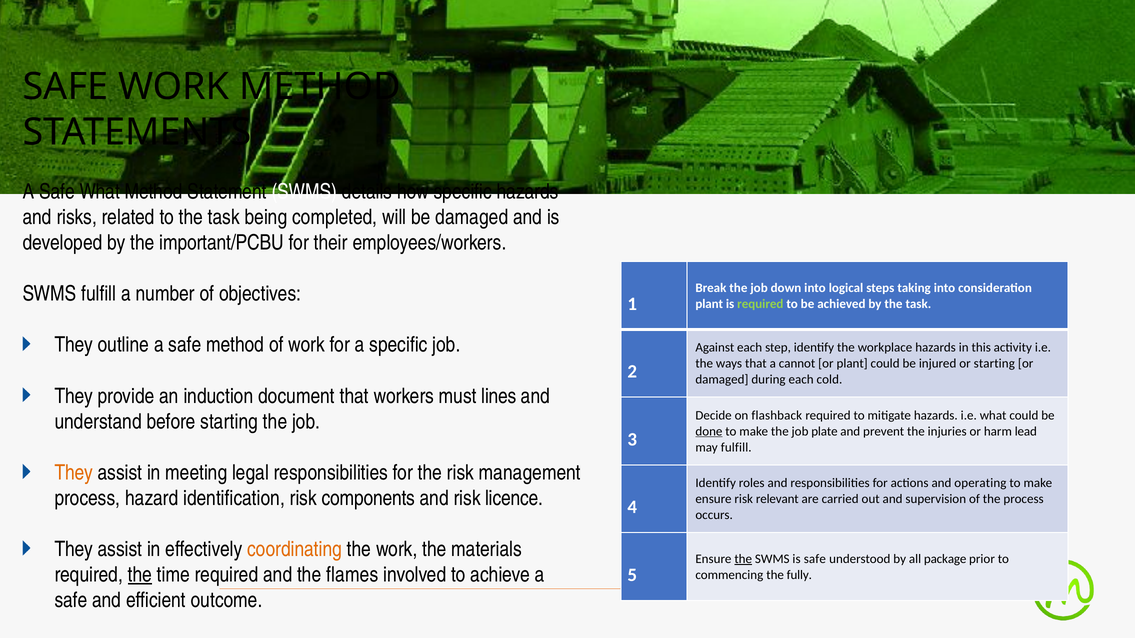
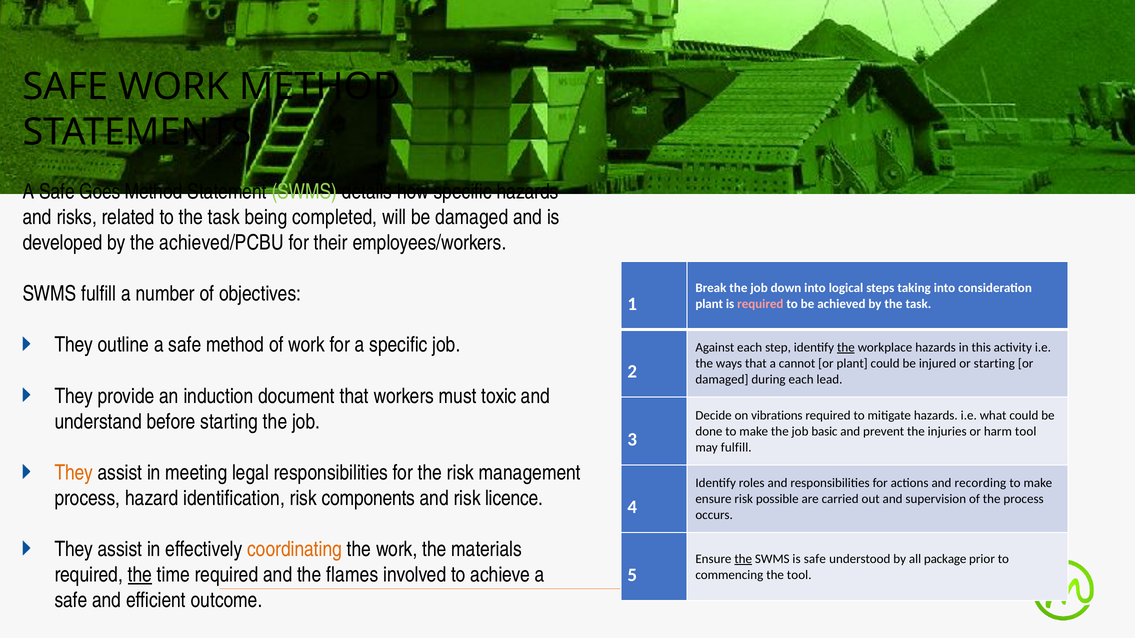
Safe What: What -> Goes (100, 192)
SWMS colour: white -> light green (304, 192)
important/PCBU: important/PCBU -> achieved/PCBU (222, 243)
required colour: light green -> pink (760, 304)
the underline: none -> present (846, 348)
cold: cold -> lead (830, 380)
lines: lines -> toxic (499, 396)
flashback: flashback -> vibrations (777, 415)
done underline: present -> none (709, 432)
plate: plate -> basic (824, 432)
harm lead: lead -> tool (1026, 432)
operating: operating -> recording (980, 483)
relevant: relevant -> possible (777, 499)
the fully: fully -> tool (799, 575)
